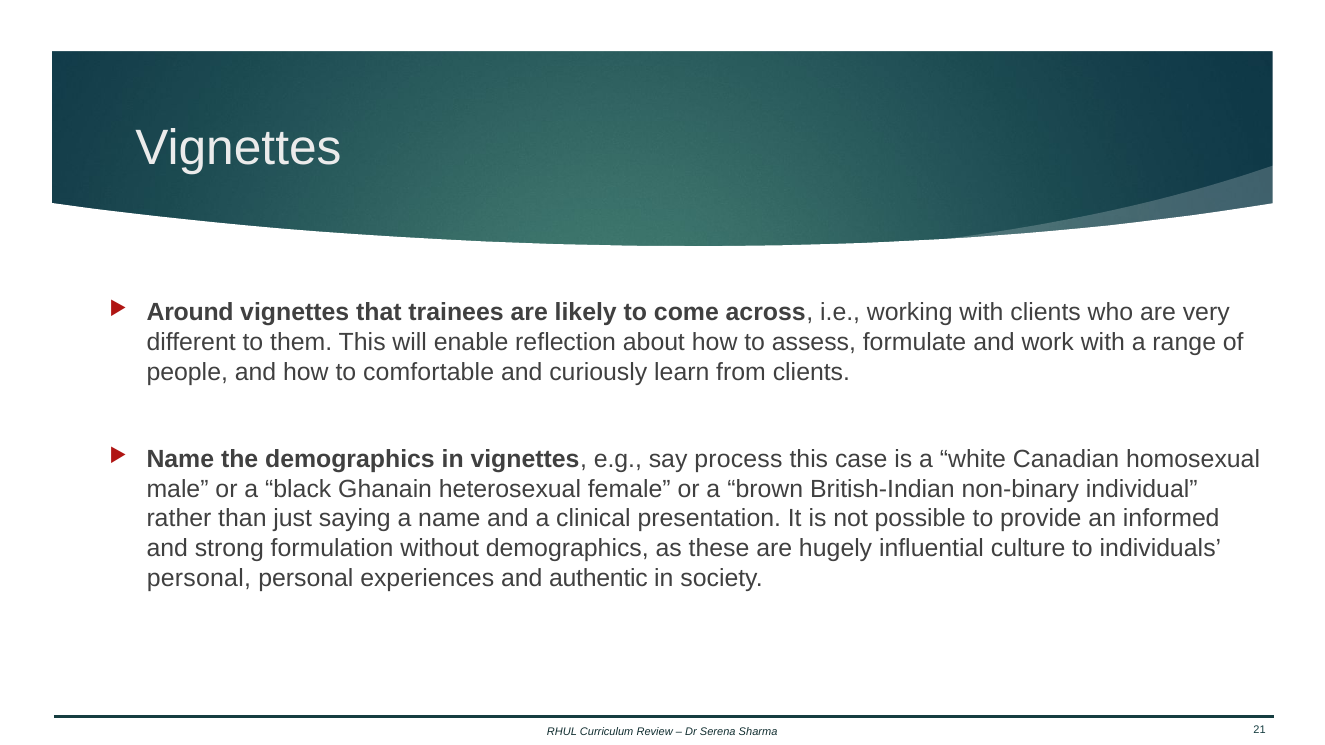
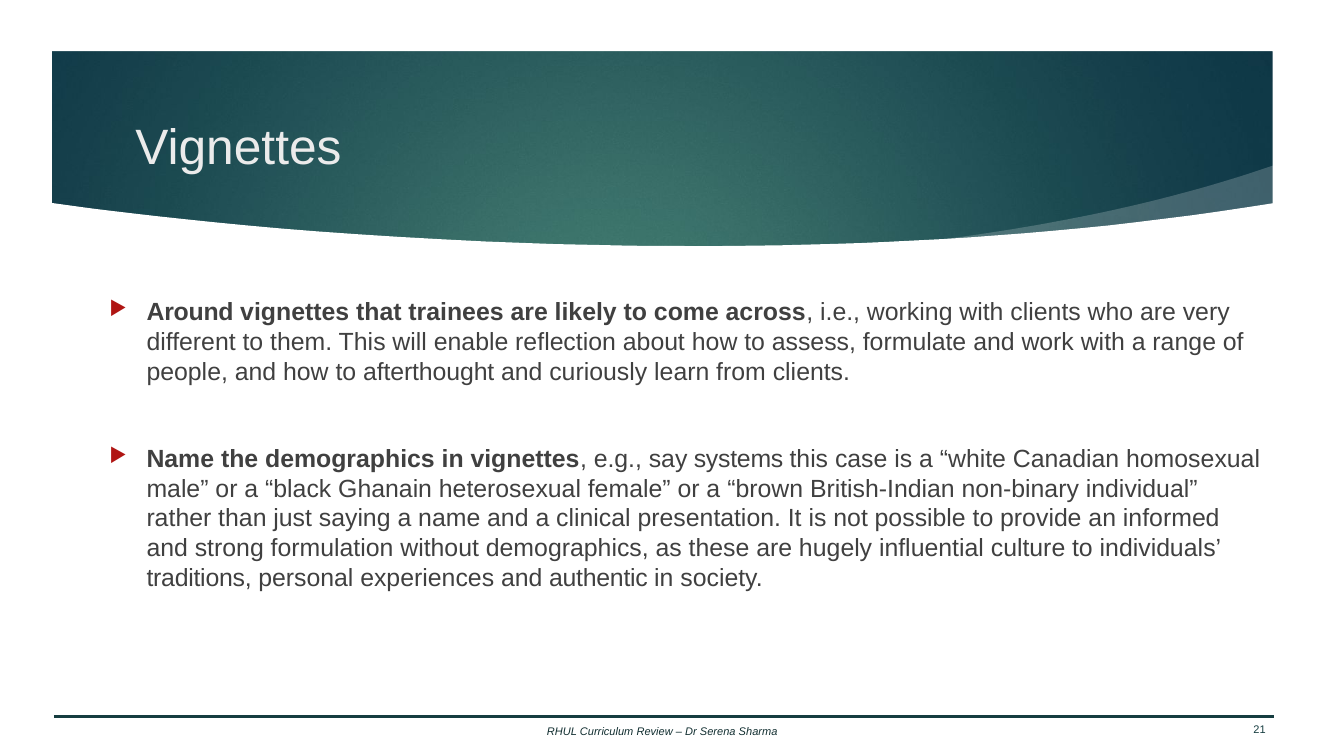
comfortable: comfortable -> afterthought (429, 372)
process: process -> systems (739, 459)
personal: personal -> traditions (199, 579)
